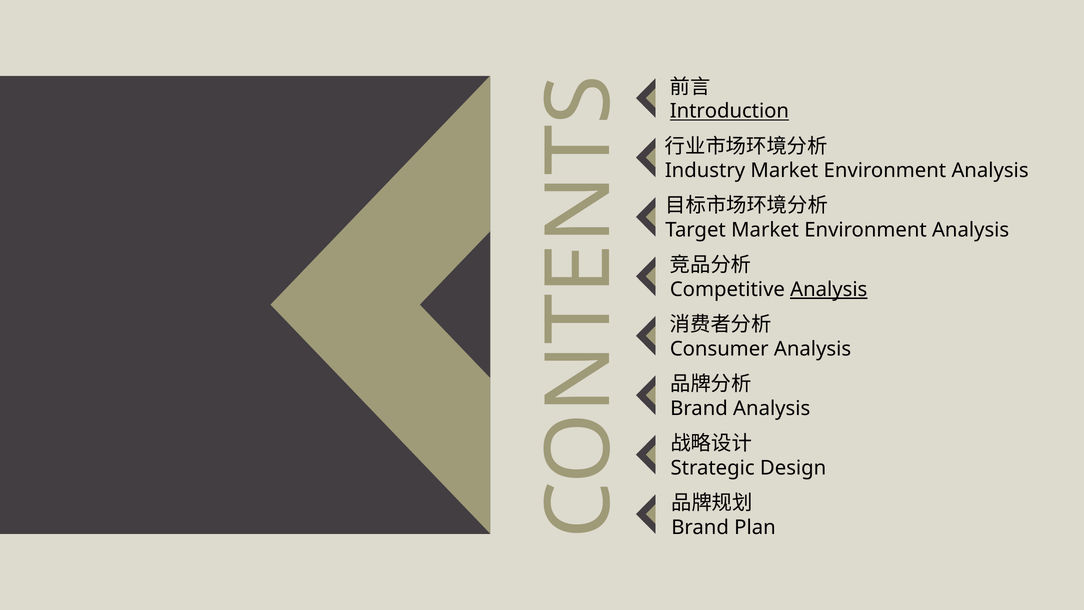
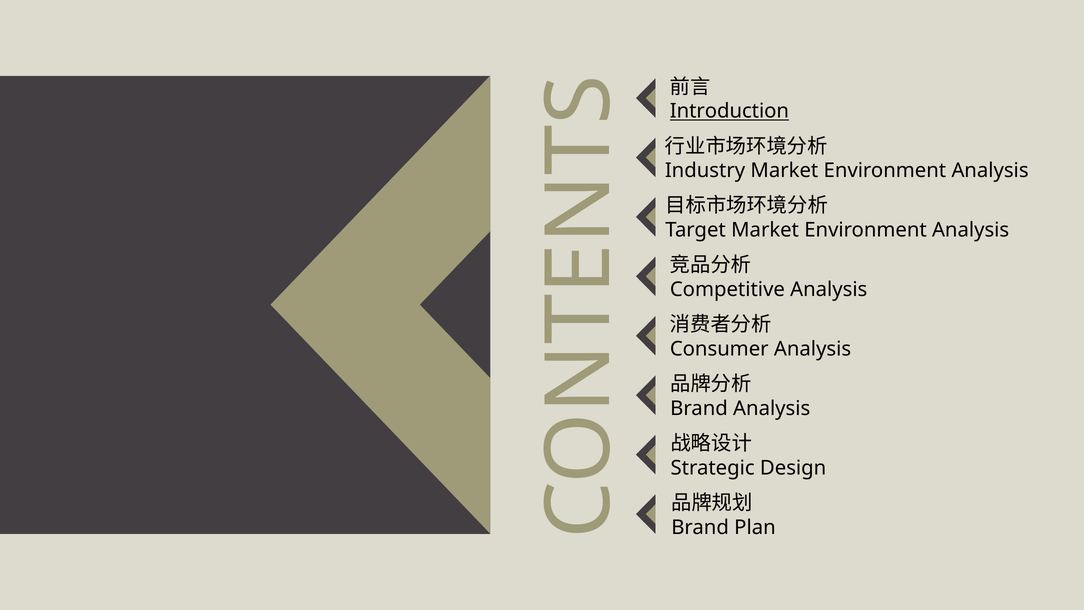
Analysis underline: present -> none (829, 289)
